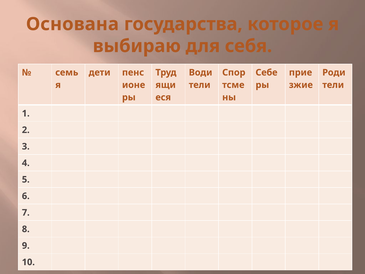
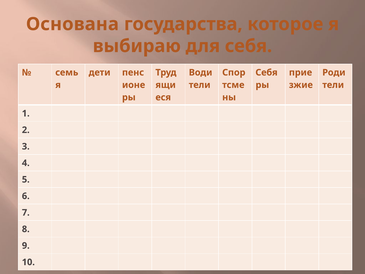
Себе: Себе -> Себя (266, 72)
